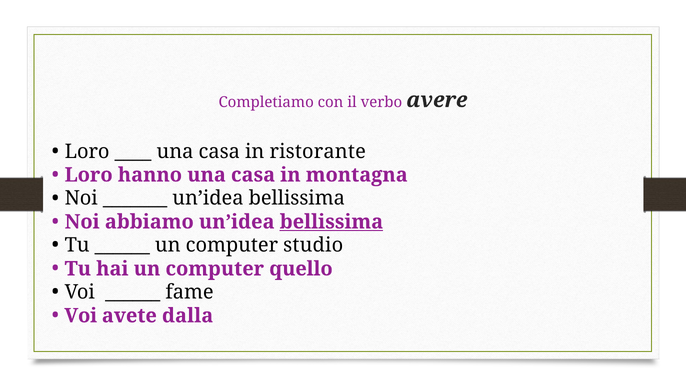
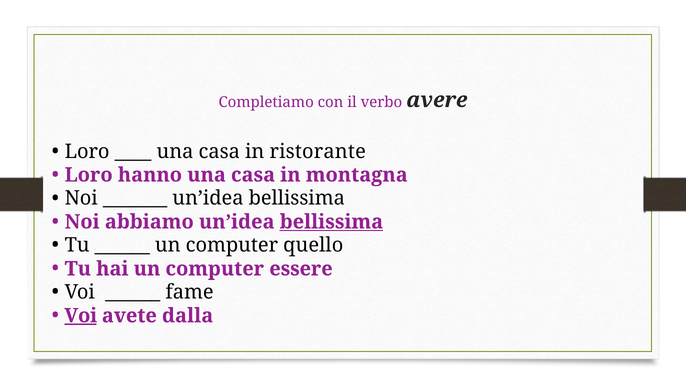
studio: studio -> quello (313, 245)
quello: quello -> essere (301, 269)
Voi underline: none -> present (81, 316)
